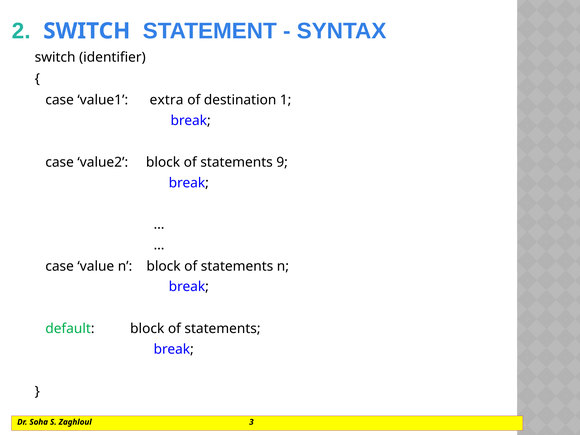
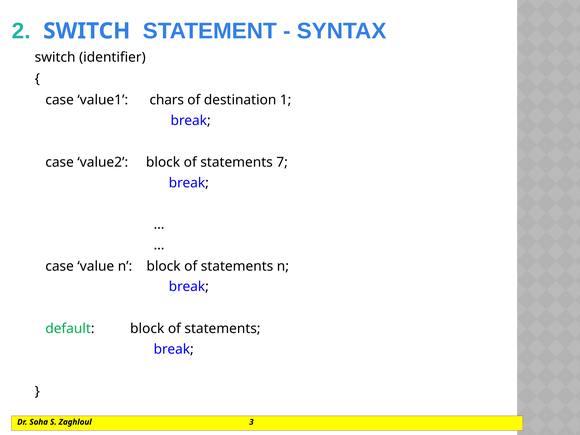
extra: extra -> chars (167, 100)
9: 9 -> 7 (282, 162)
